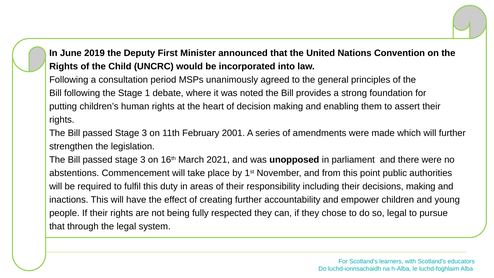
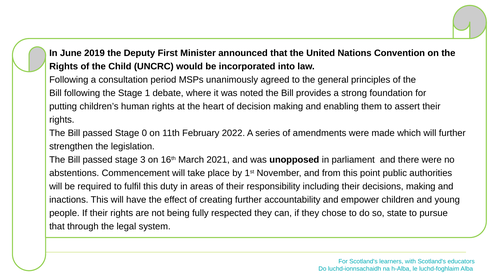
3: 3 -> 0 (144, 133)
2001: 2001 -> 2022 (233, 133)
so legal: legal -> state (397, 213)
